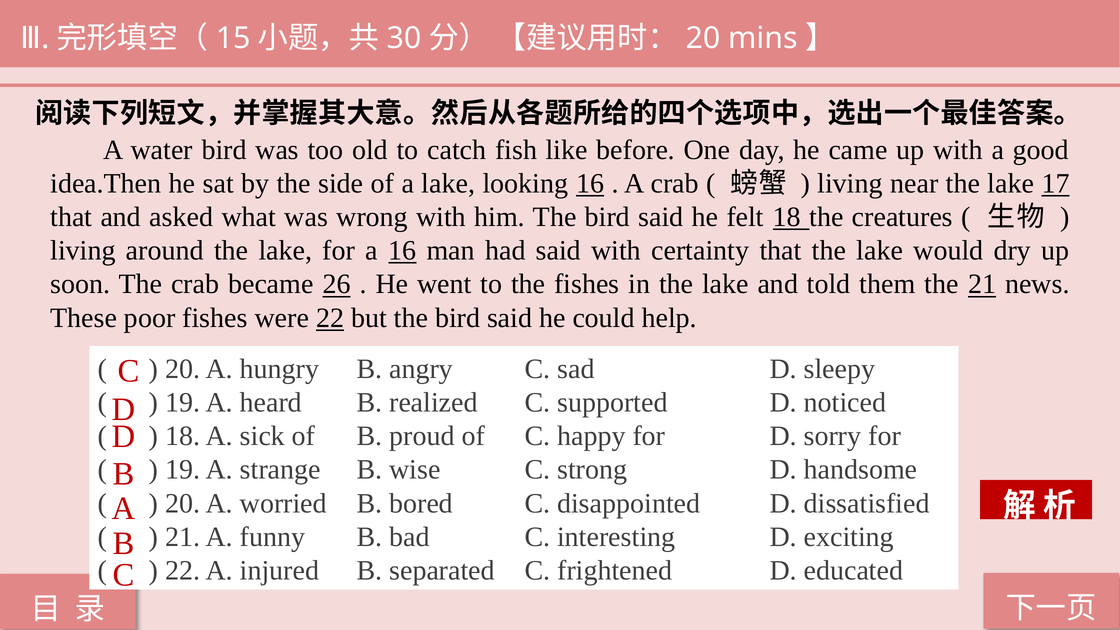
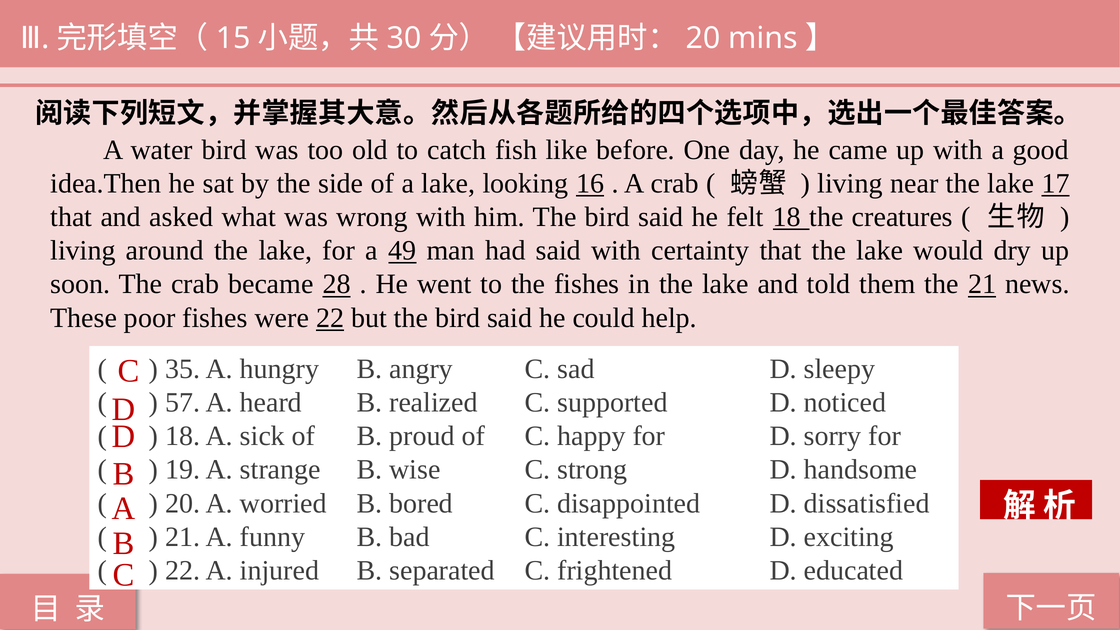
a 16: 16 -> 49 (402, 251)
26: 26 -> 28 (337, 284)
20: 20 -> 35 (183, 369)
19: 19 -> 57 (183, 403)
